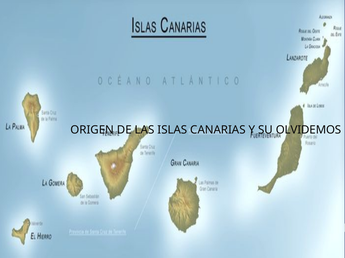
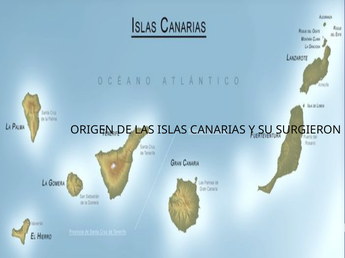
OLVIDEMOS: OLVIDEMOS -> SURGIERON (308, 130)
